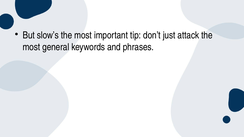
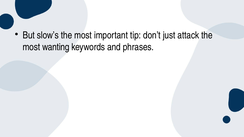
general: general -> wanting (56, 47)
